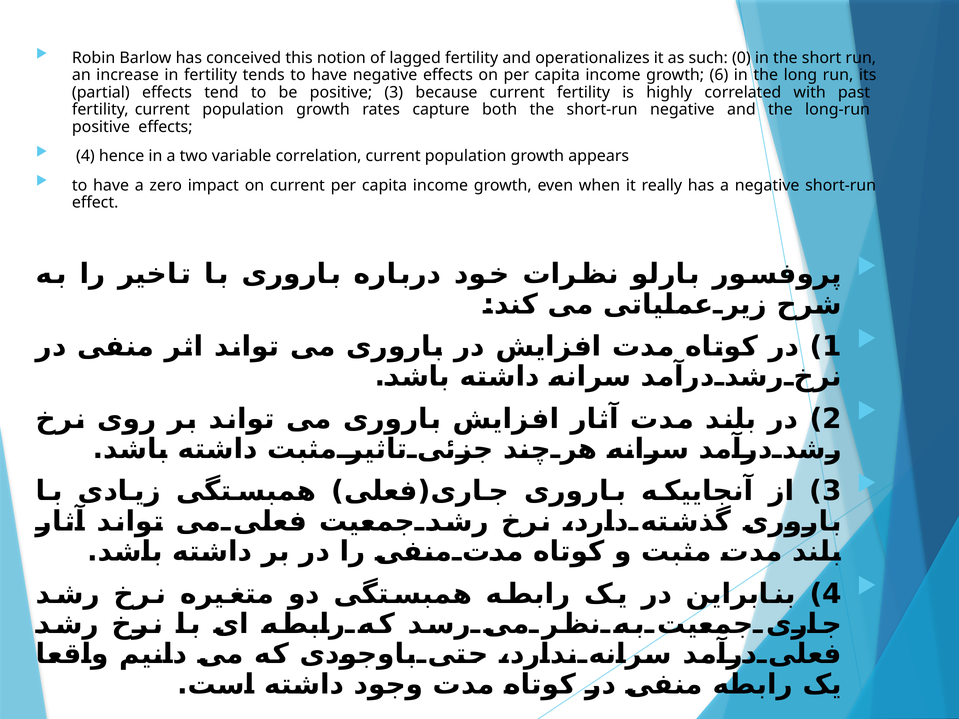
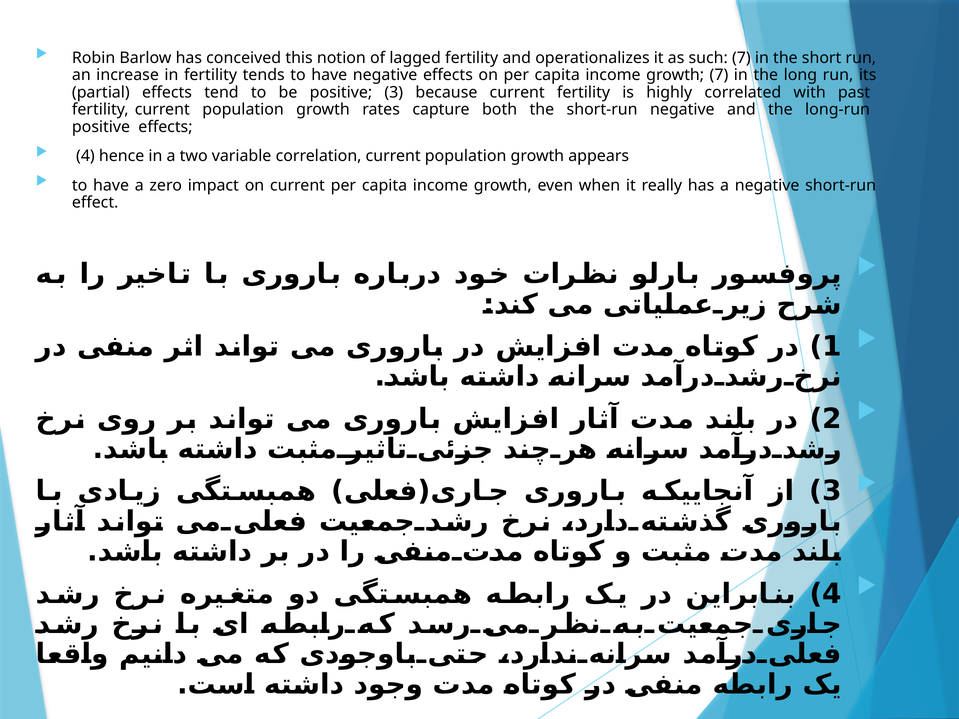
such 0: 0 -> 7 (741, 58)
growth 6: 6 -> 7 (719, 75)
